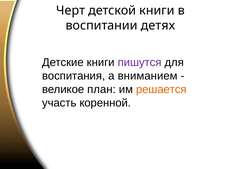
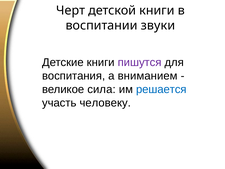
детях: детях -> звуки (158, 25)
план: план -> сила (102, 89)
решается colour: orange -> blue (161, 89)
коренной: коренной -> человеку (105, 103)
